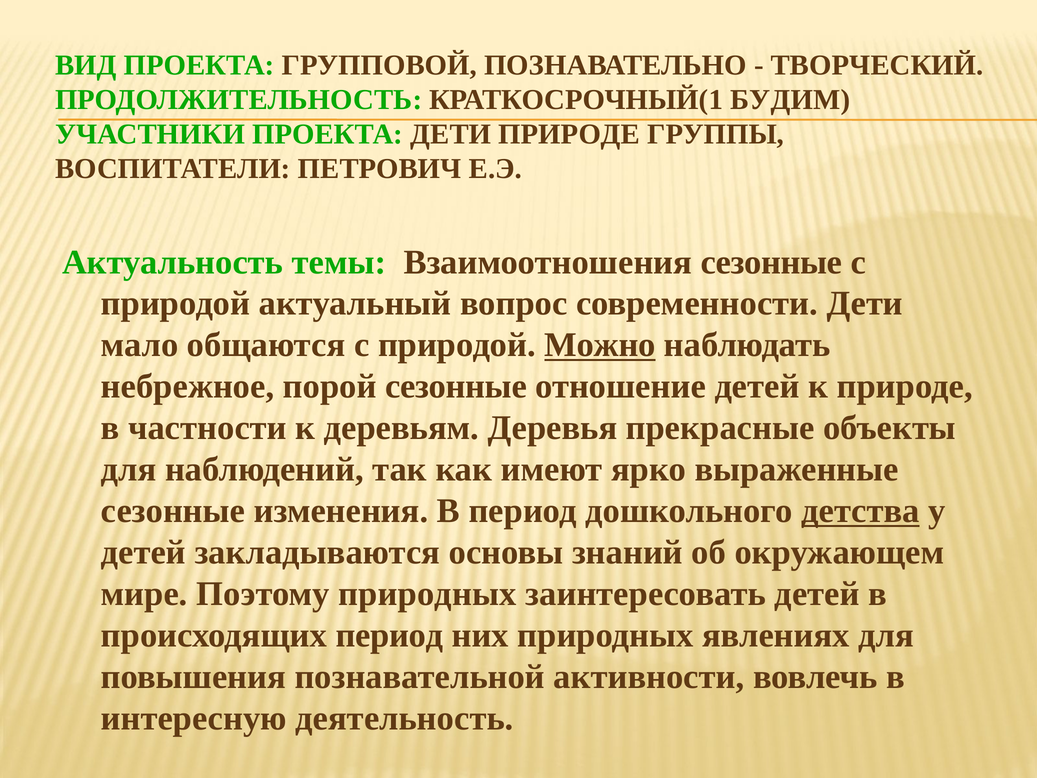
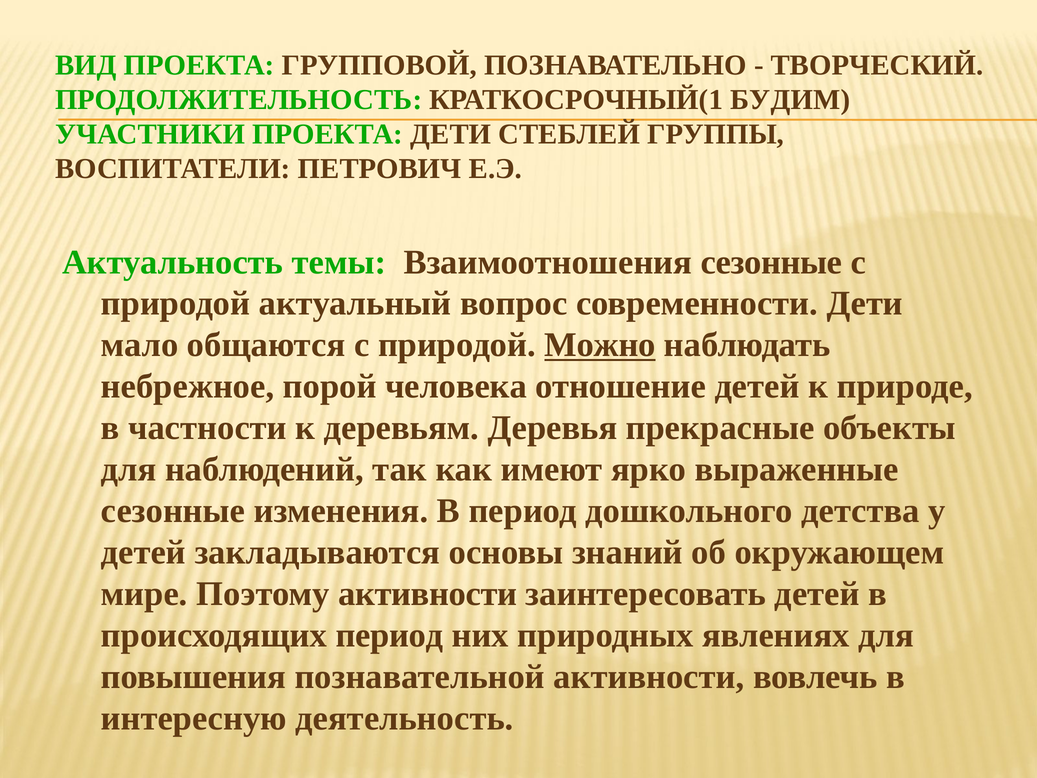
ДЕТИ ПРИРОДЕ: ПРИРОДЕ -> СТЕБЛЕЙ (569, 134)
порой сезонные: сезонные -> человека (456, 386)
детства underline: present -> none (860, 511)
Поэтому природных: природных -> активности (428, 594)
